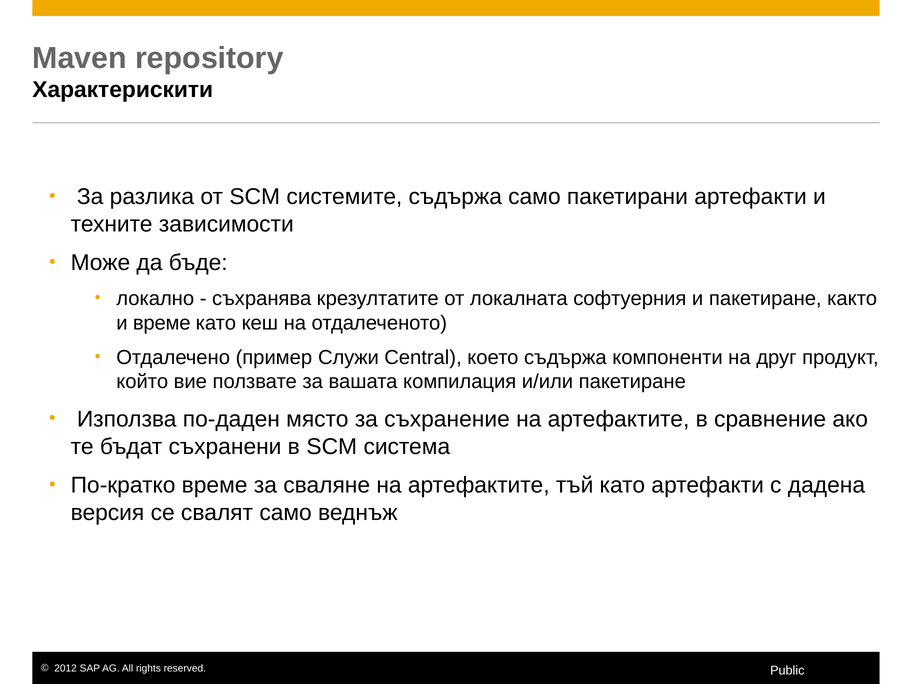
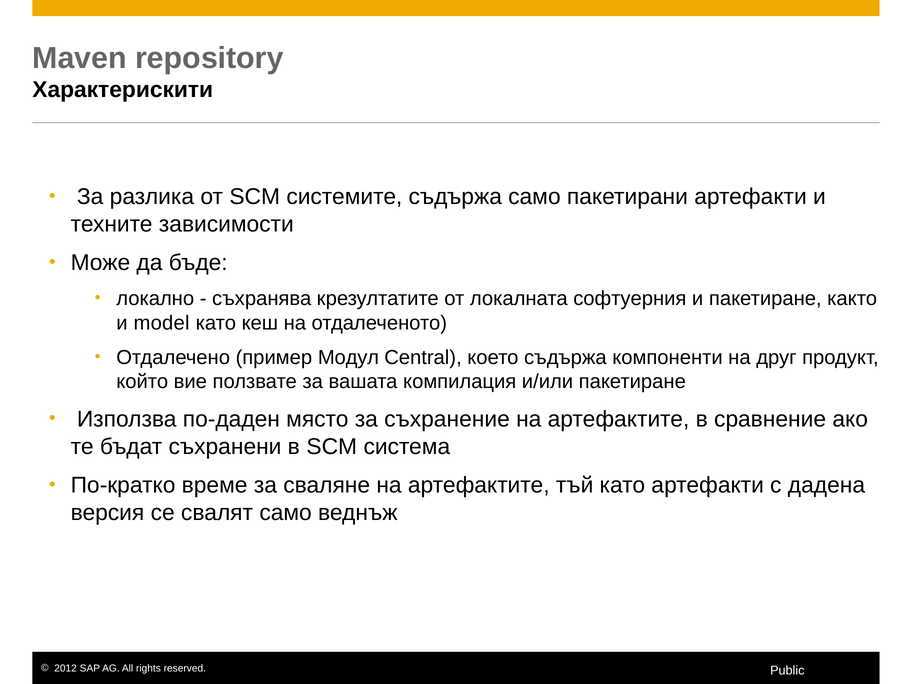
и време: време -> model (162, 323)
Служи: Служи -> Модул (348, 357)
